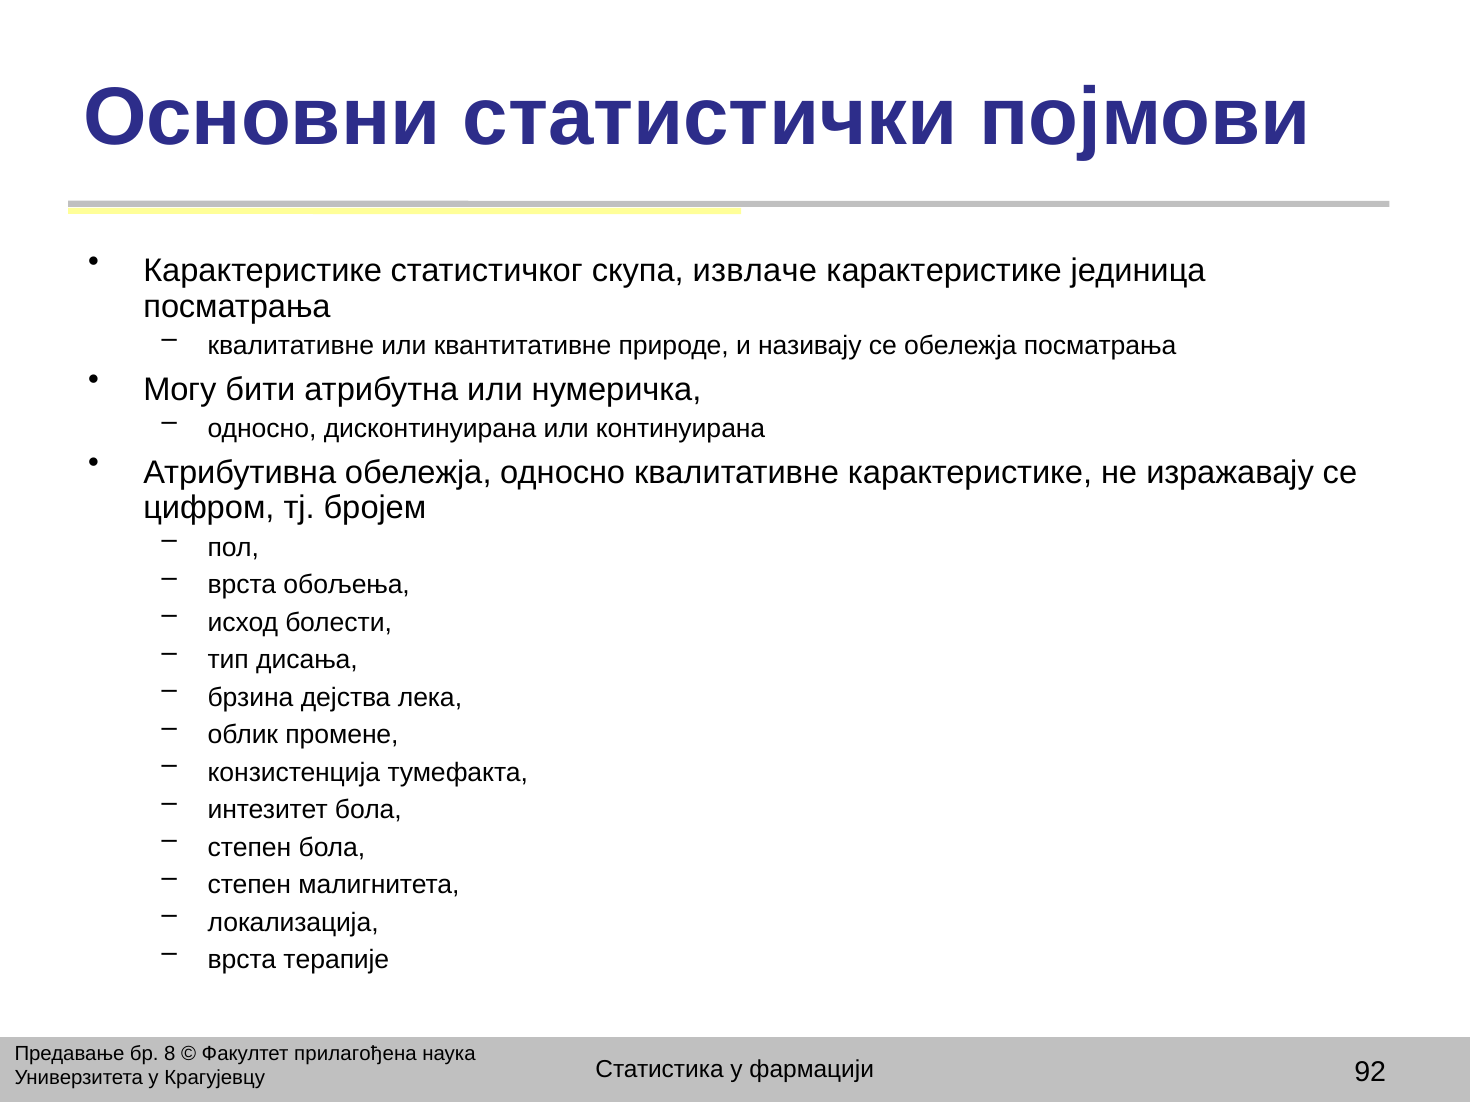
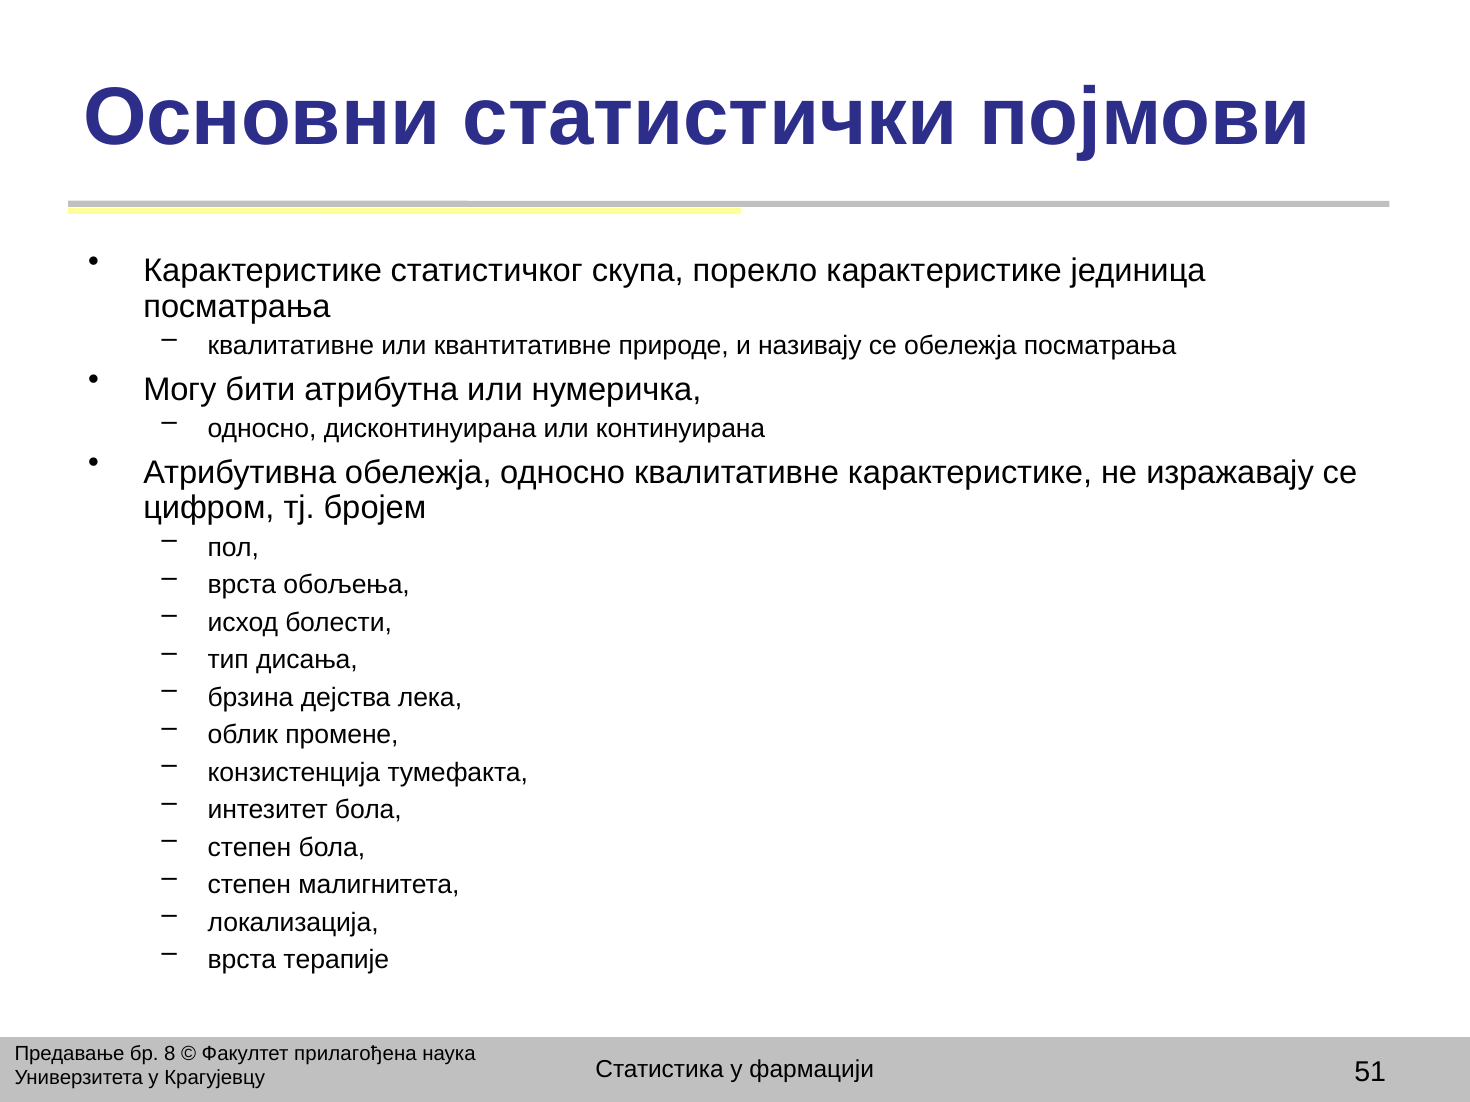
извлаче: извлаче -> порекло (755, 271)
92: 92 -> 51 (1370, 1072)
